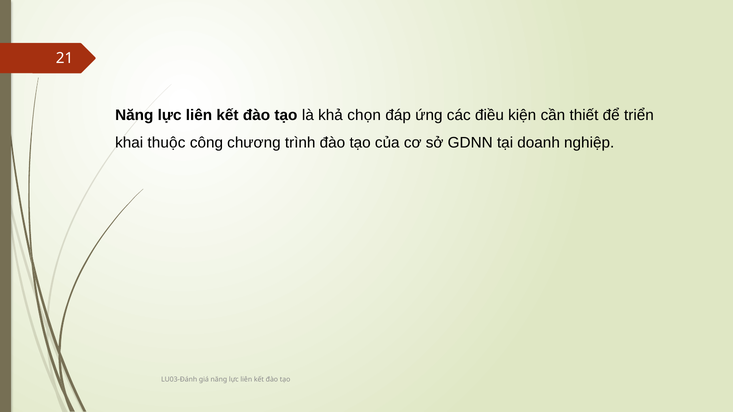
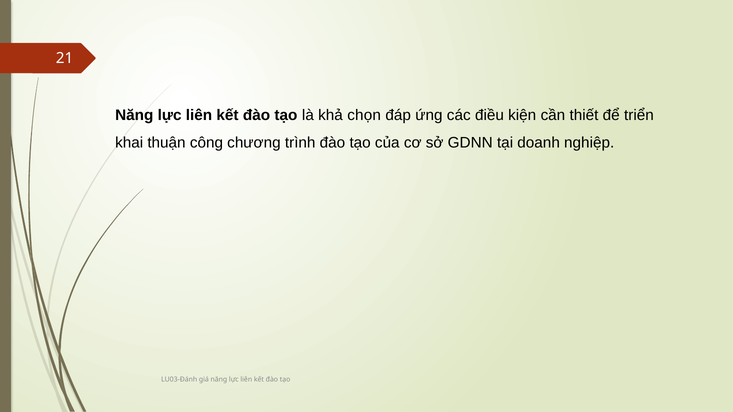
thuộc: thuộc -> thuận (166, 143)
